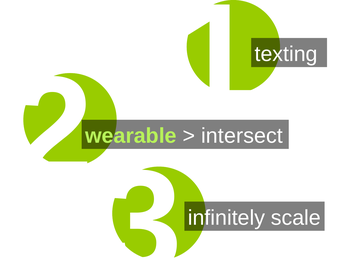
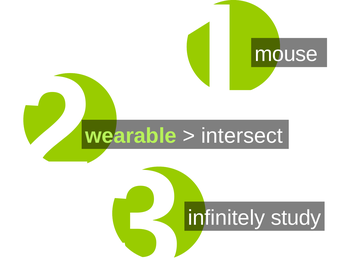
texting: texting -> mouse (286, 54)
scale: scale -> study (296, 217)
